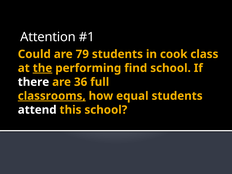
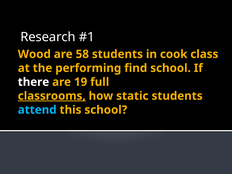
Attention: Attention -> Research (48, 37)
Could: Could -> Wood (34, 54)
79: 79 -> 58 (82, 54)
the underline: present -> none (43, 68)
36: 36 -> 19 (81, 82)
equal: equal -> static (132, 96)
attend colour: white -> light blue (37, 110)
